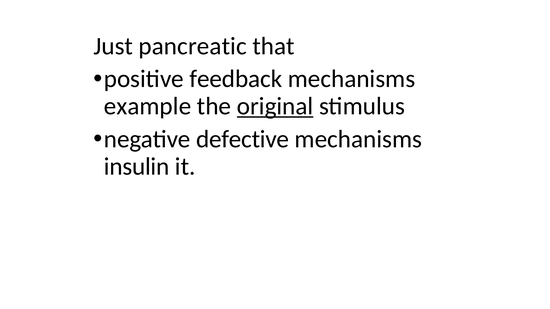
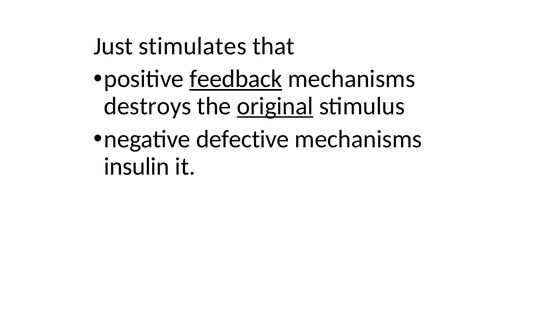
pancreatic: pancreatic -> stimulates (193, 46)
feedback underline: none -> present (236, 79)
example: example -> destroys (148, 106)
